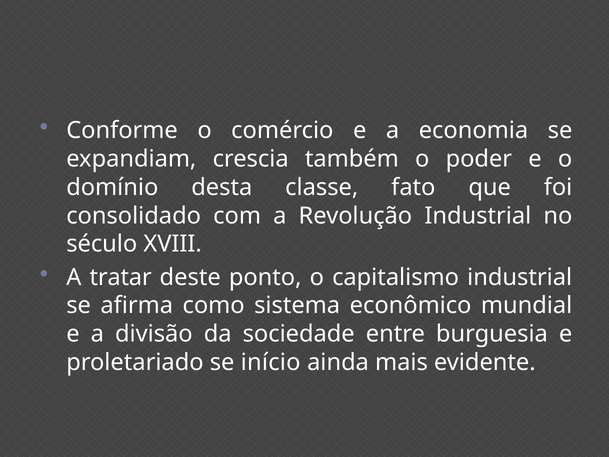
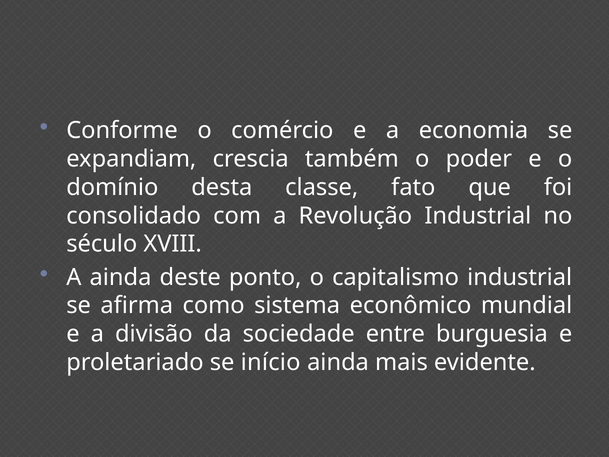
A tratar: tratar -> ainda (121, 277)
